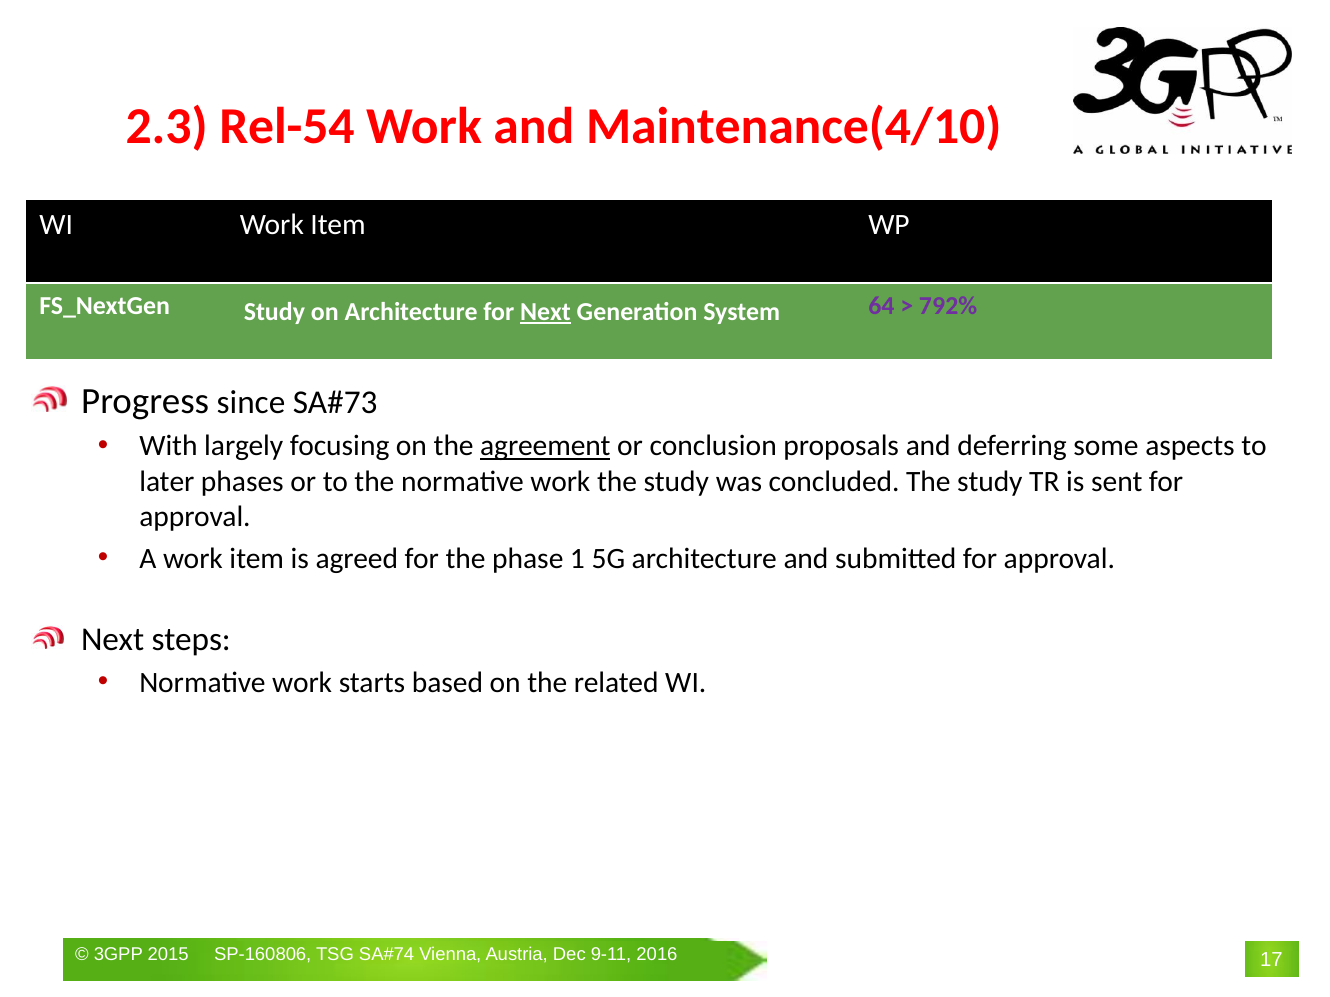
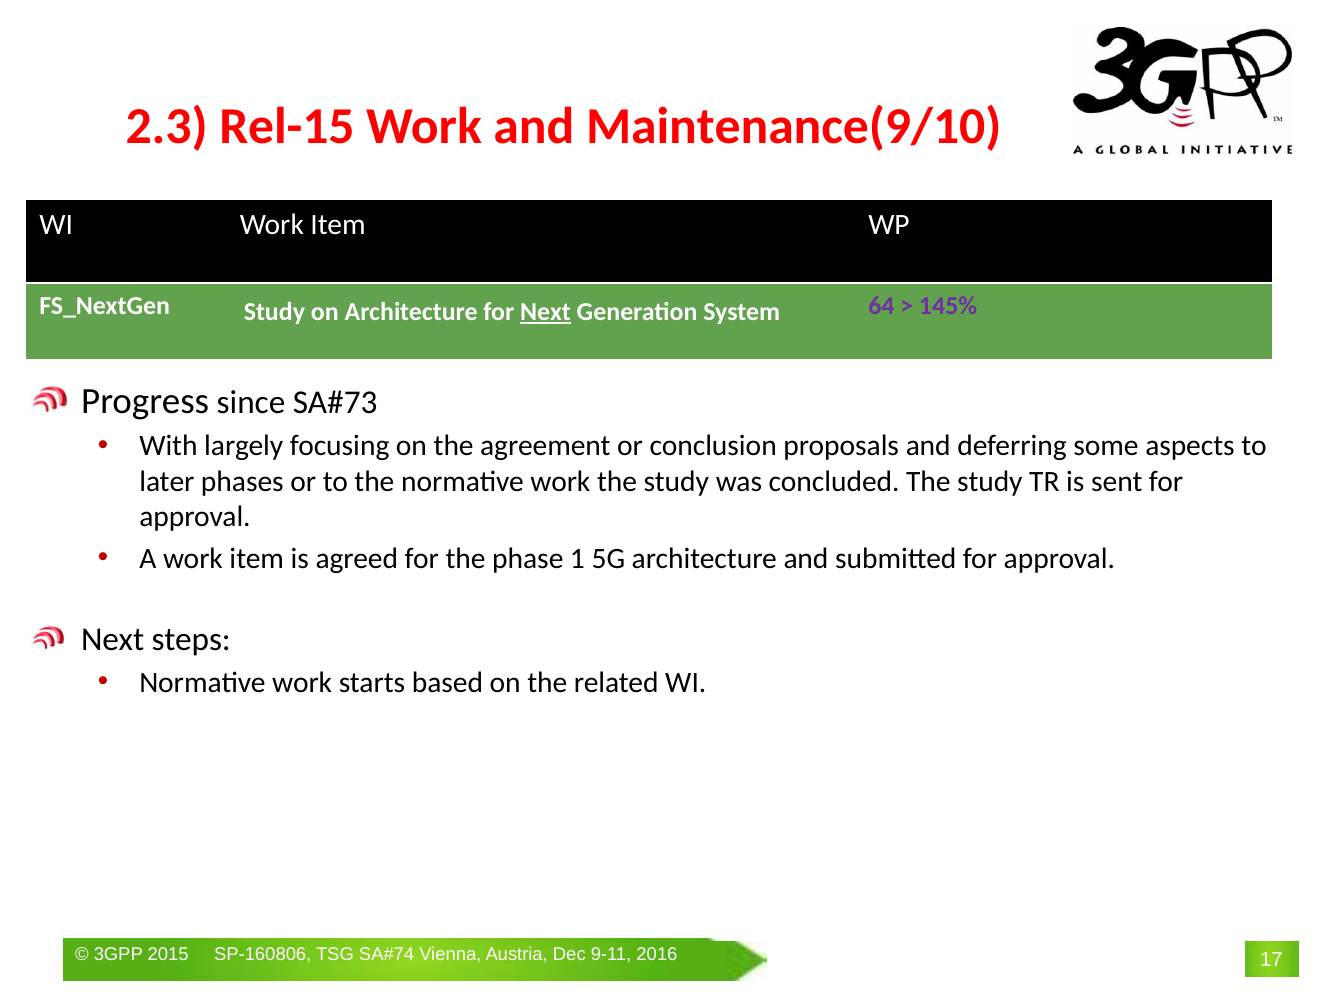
Rel-54: Rel-54 -> Rel-15 (287, 127)
Maintenance(4/10: Maintenance(4/10 -> Maintenance(9/10 (794, 127)
792%: 792% -> 145% (948, 306)
agreement underline: present -> none (545, 446)
